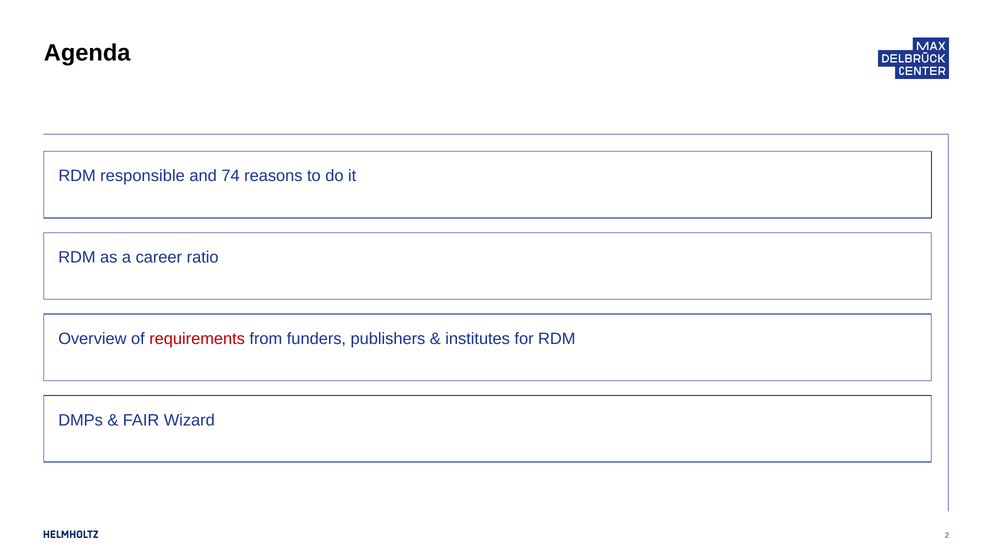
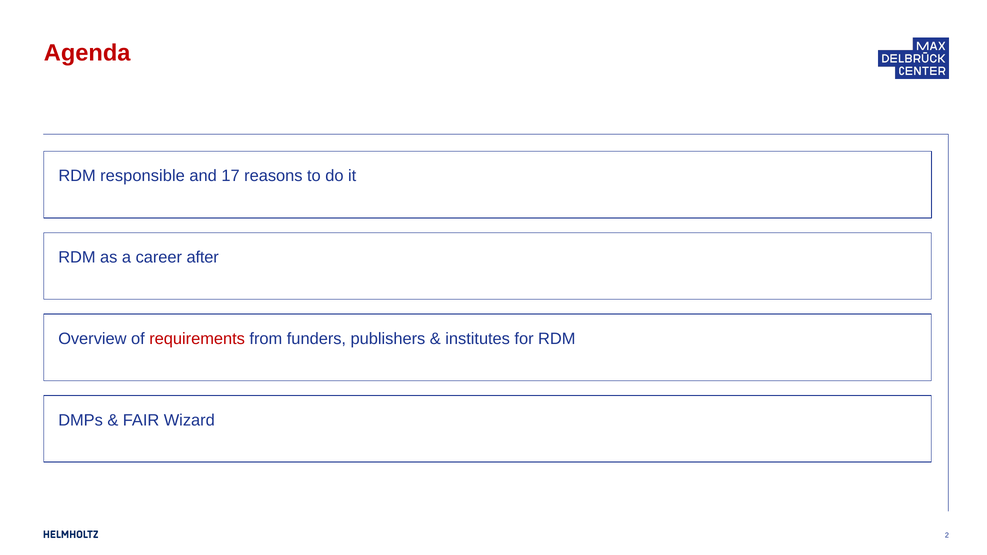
Agenda colour: black -> red (87, 53)
74: 74 -> 17 (231, 176)
ratio: ratio -> after (203, 258)
